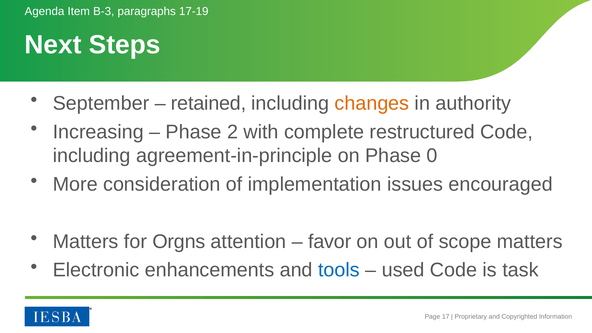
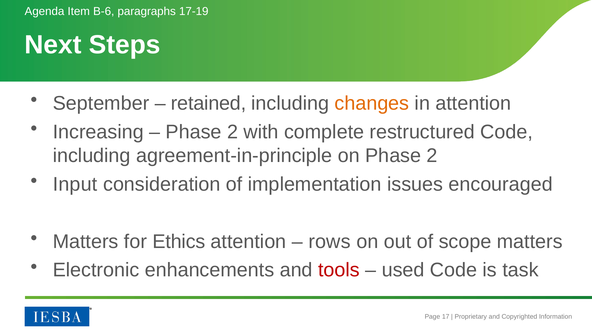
B-3: B-3 -> B-6 (104, 11)
in authority: authority -> attention (473, 103)
on Phase 0: 0 -> 2 (432, 156)
More: More -> Input (75, 184)
Orgns: Orgns -> Ethics (179, 241)
favor: favor -> rows (330, 241)
tools colour: blue -> red (339, 270)
